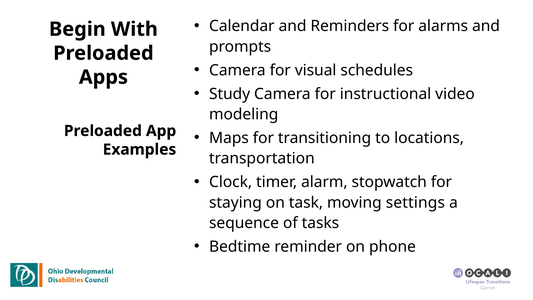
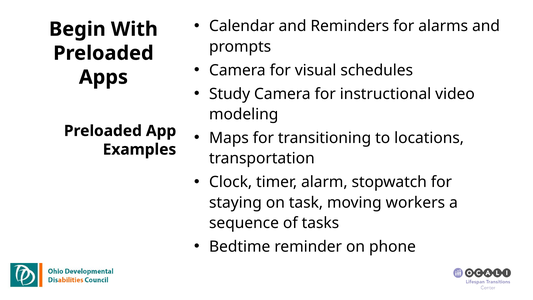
settings: settings -> workers (415, 202)
